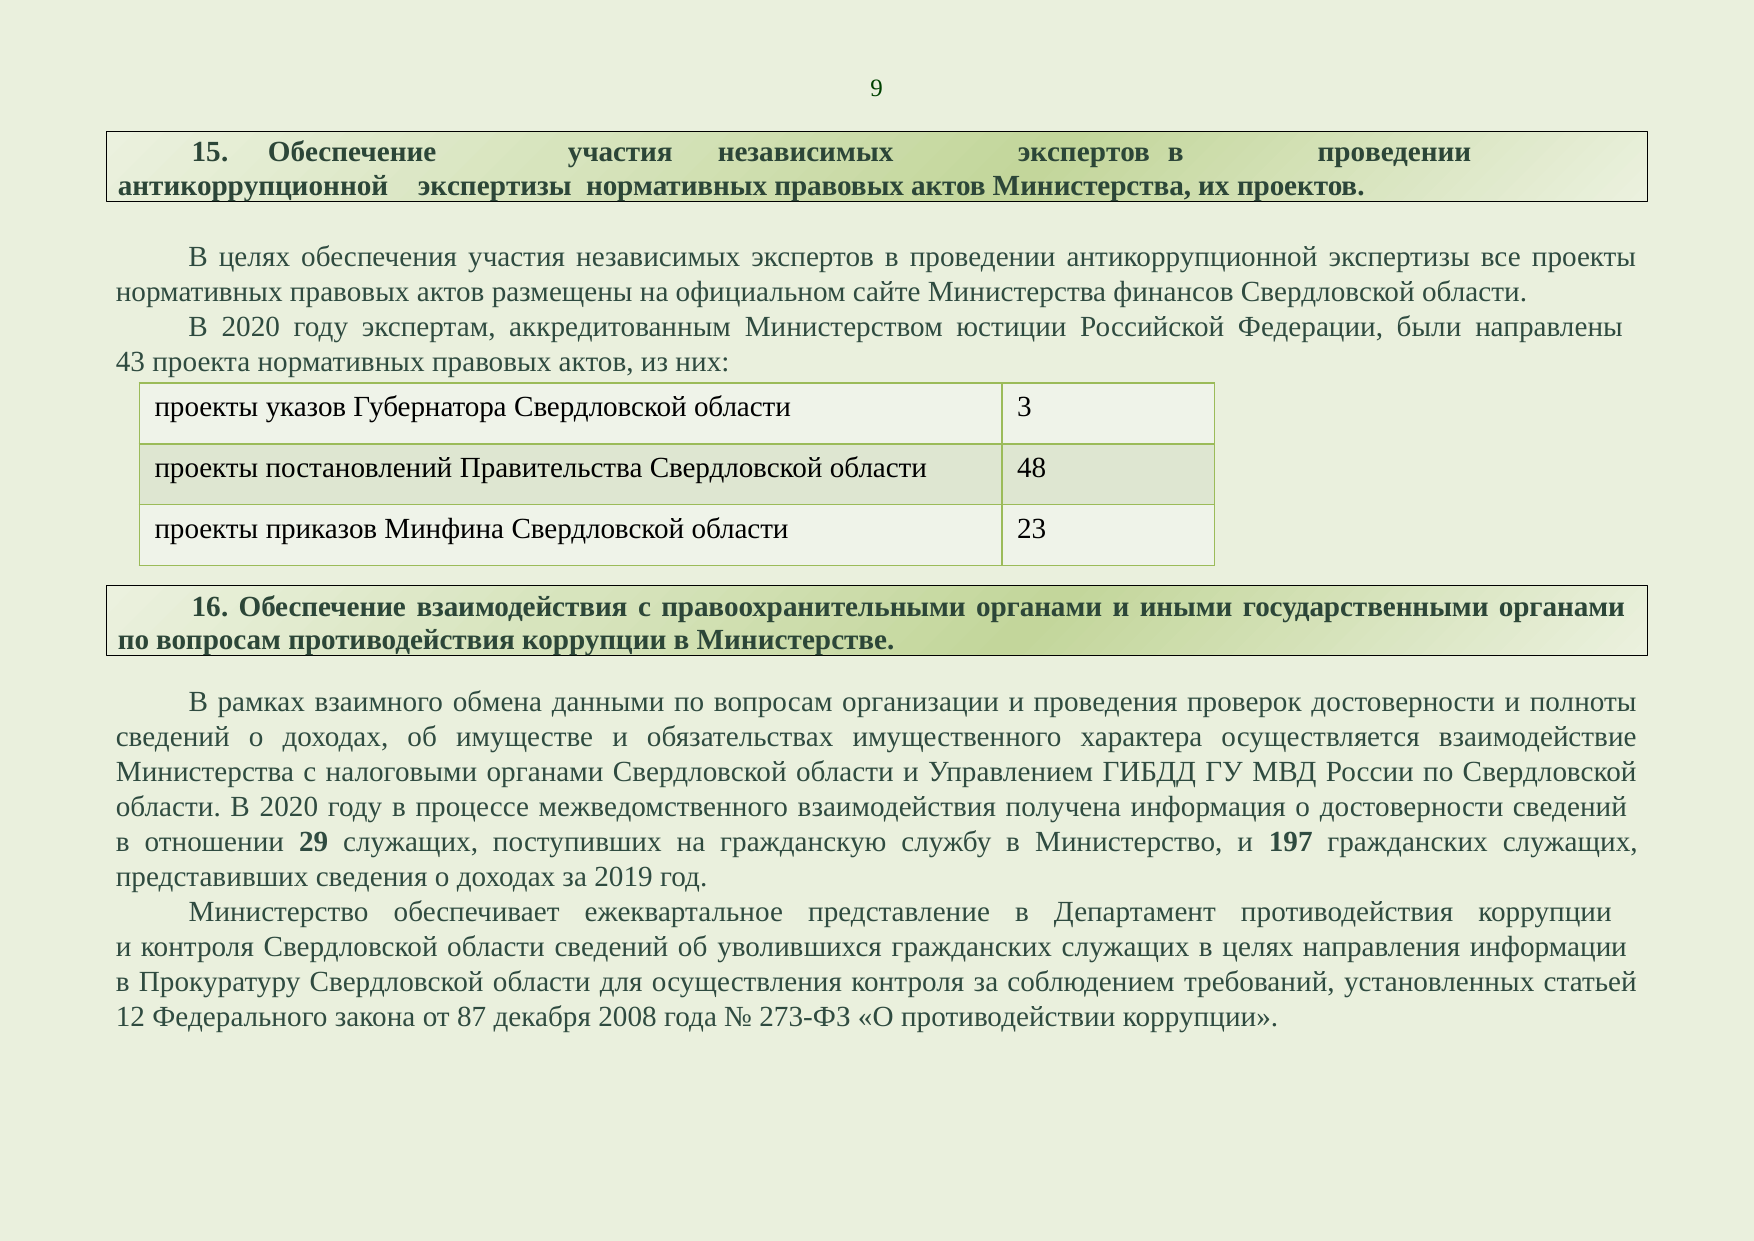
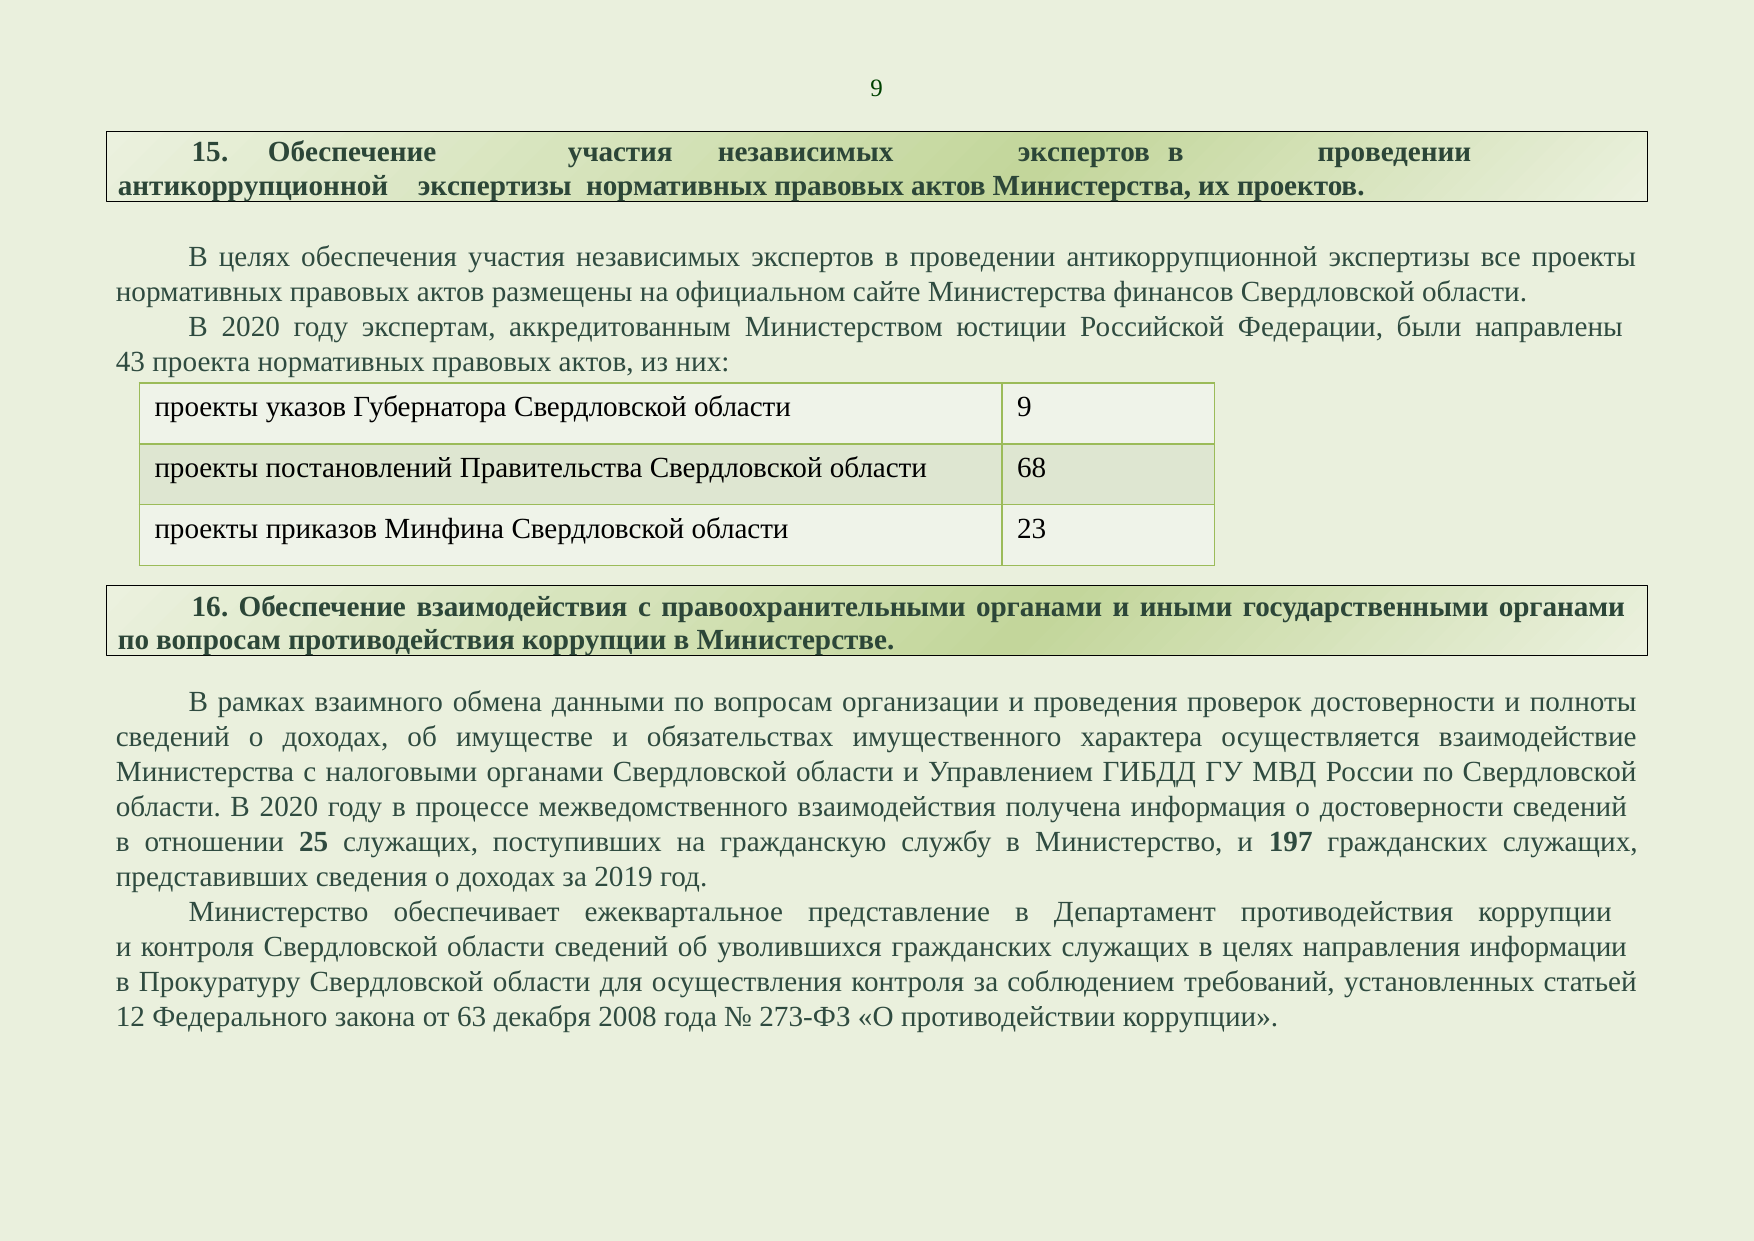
области 3: 3 -> 9 (1024, 407)
48: 48 -> 68 (1032, 467)
29: 29 -> 25 (314, 842)
87: 87 -> 63 (472, 1017)
